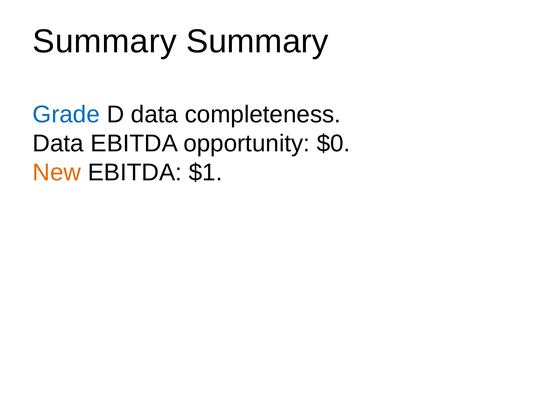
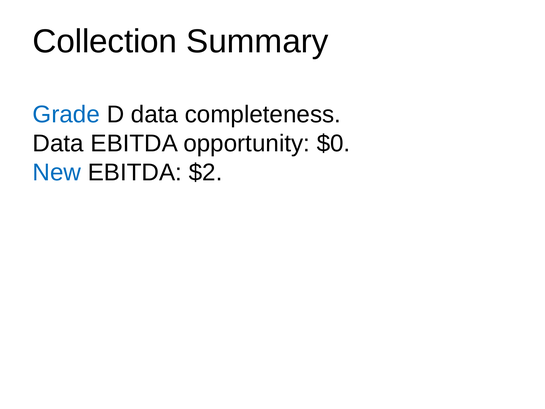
Summary: Summary -> Collection (105, 41)
New colour: orange -> blue (57, 172)
$1: $1 -> $2 (206, 172)
